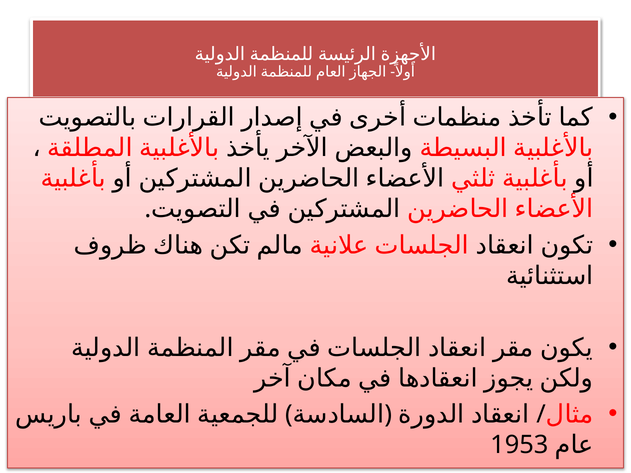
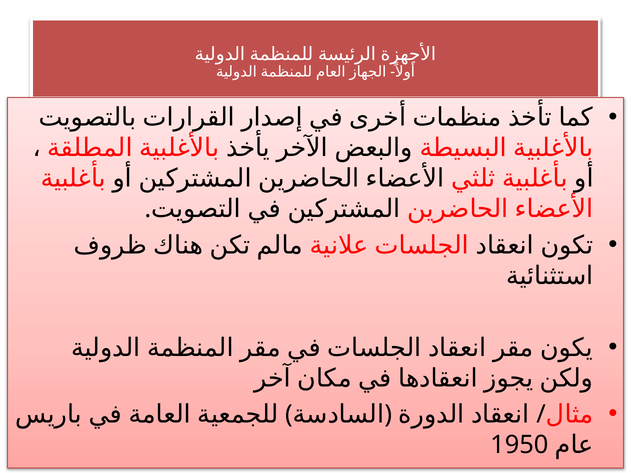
1953: 1953 -> 1950 (519, 445)
